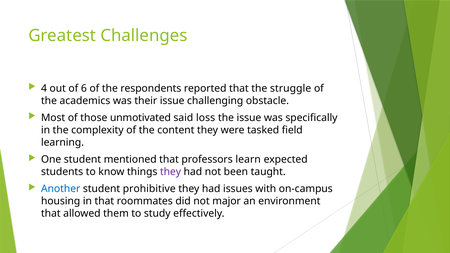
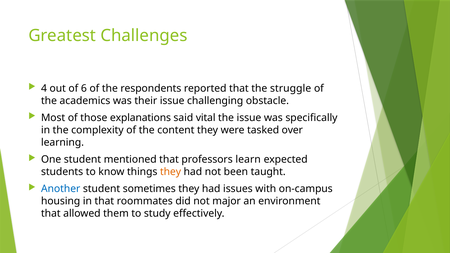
unmotivated: unmotivated -> explanations (140, 118)
loss: loss -> vital (206, 118)
field: field -> over (292, 130)
they colour: purple -> orange (171, 172)
prohibitive: prohibitive -> sometimes (149, 189)
